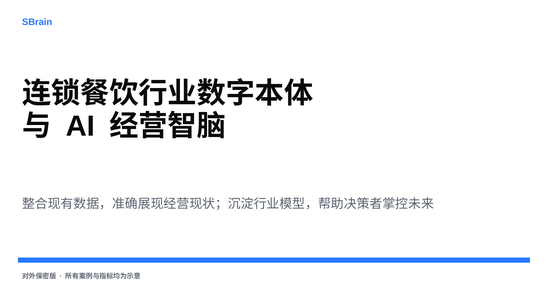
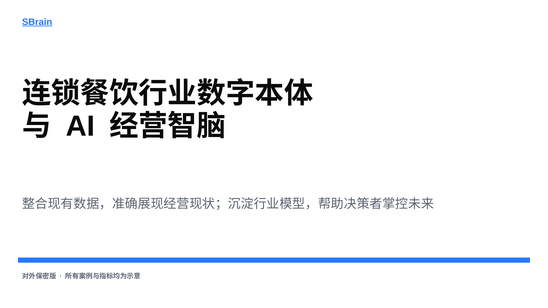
SBrain underline: none -> present (37, 22)
